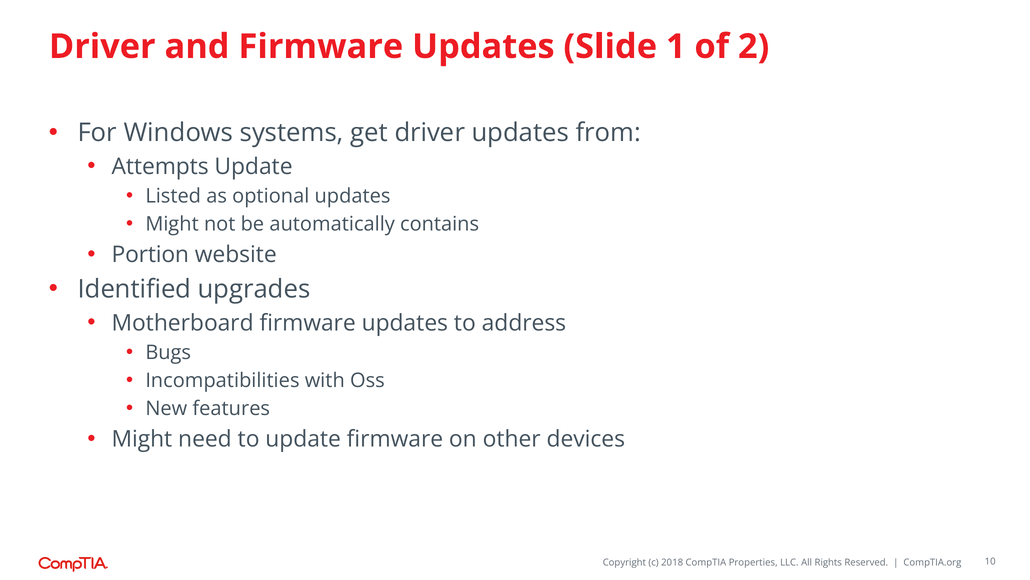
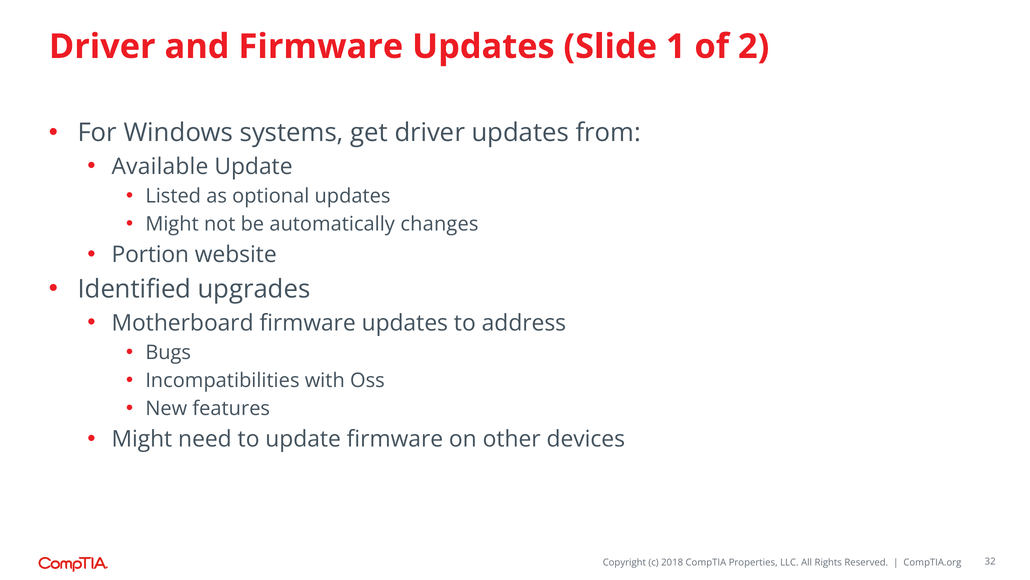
Attempts: Attempts -> Available (160, 166)
contains: contains -> changes (439, 224)
10: 10 -> 32 (990, 561)
